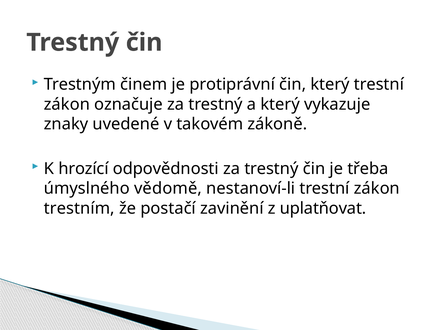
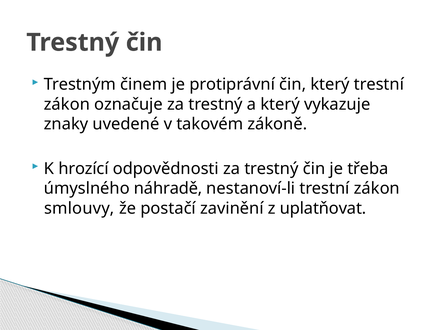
vědomě: vědomě -> náhradě (168, 188)
trestním: trestním -> smlouvy (79, 208)
